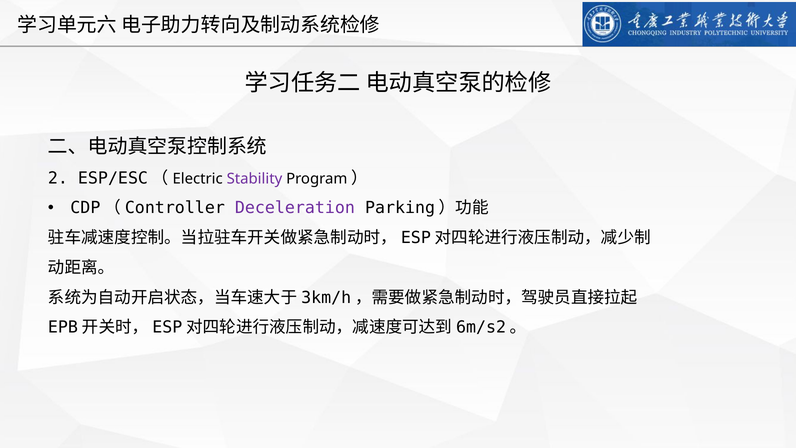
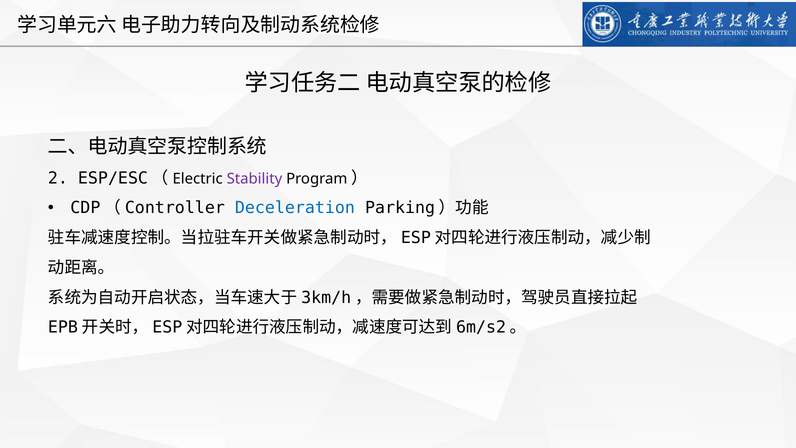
Deceleration colour: purple -> blue (295, 208)
